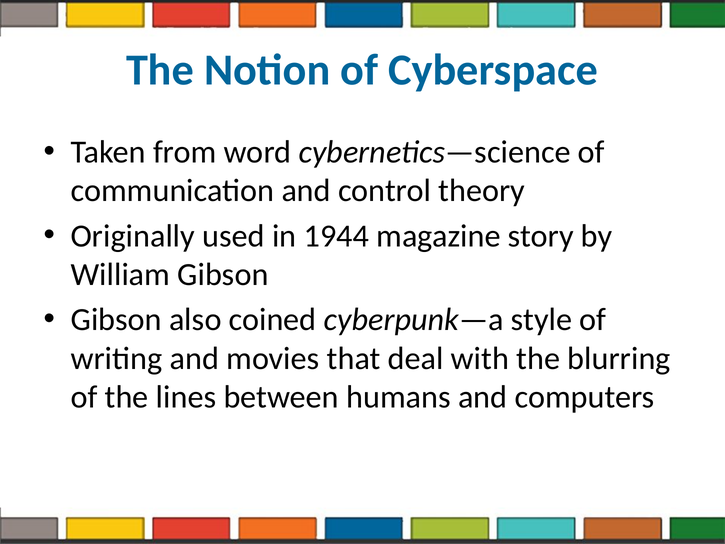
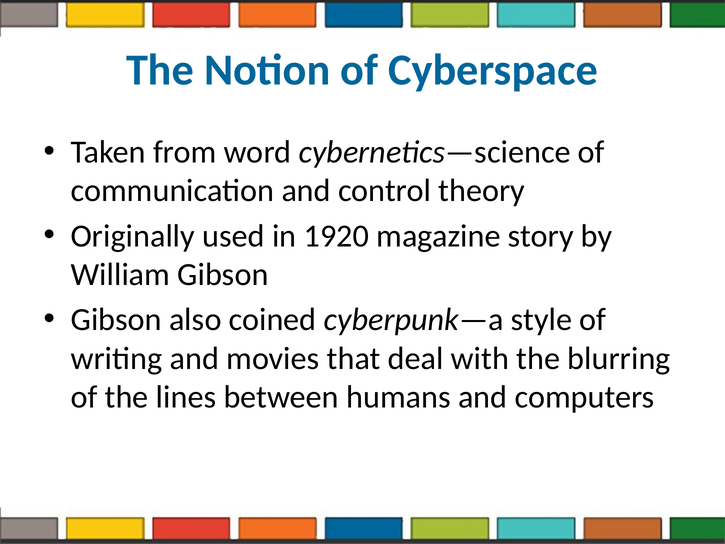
1944: 1944 -> 1920 (336, 236)
